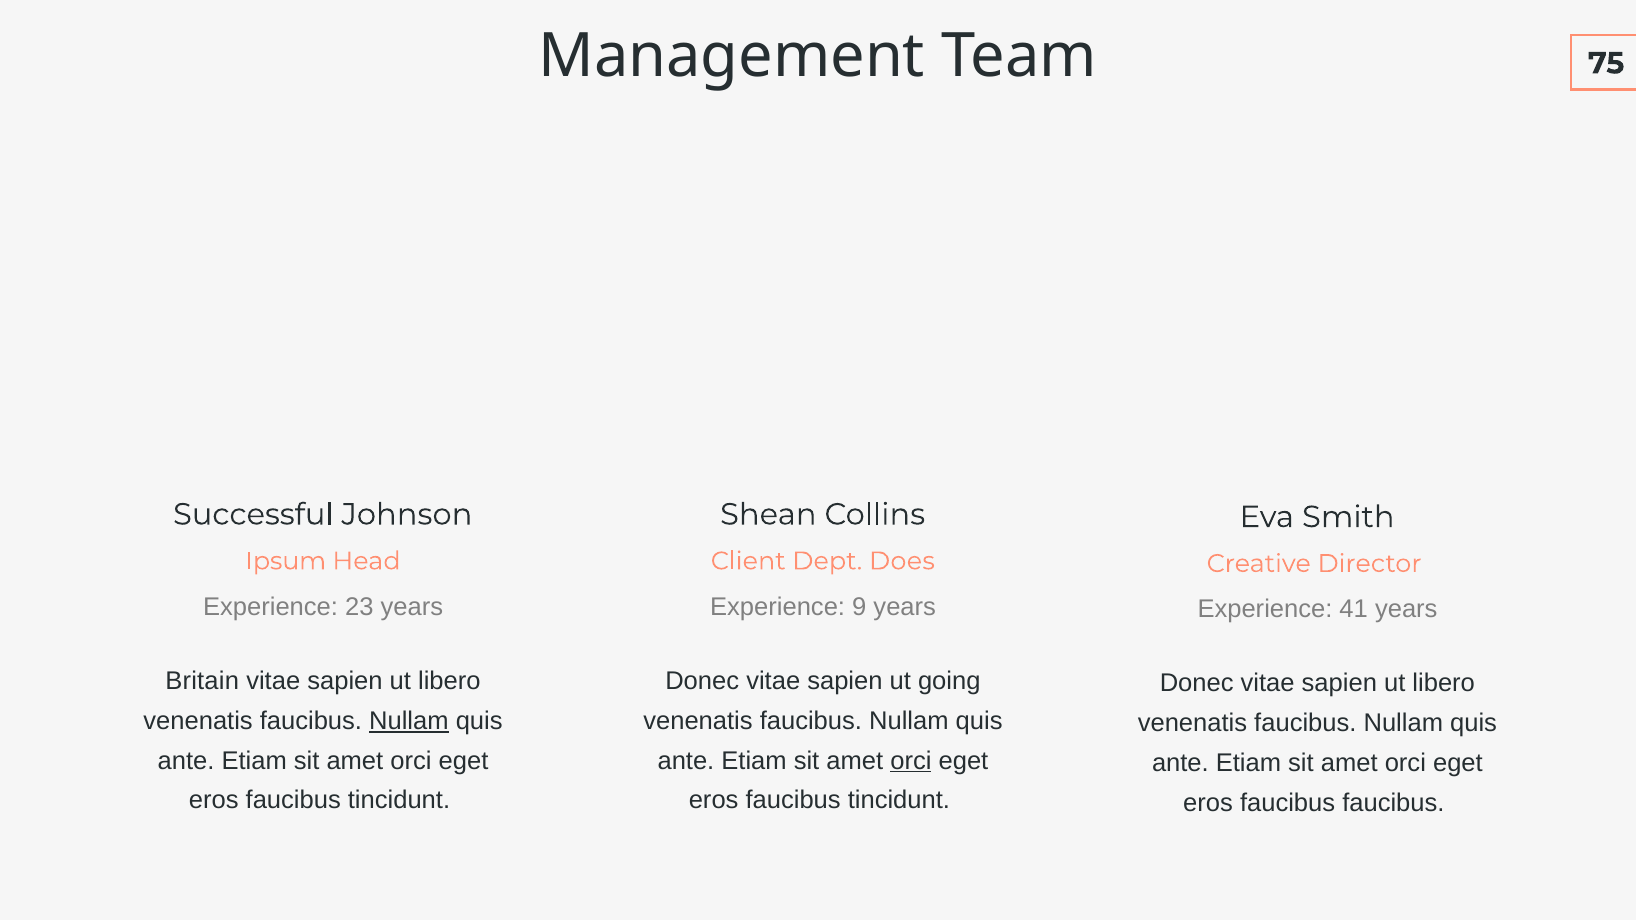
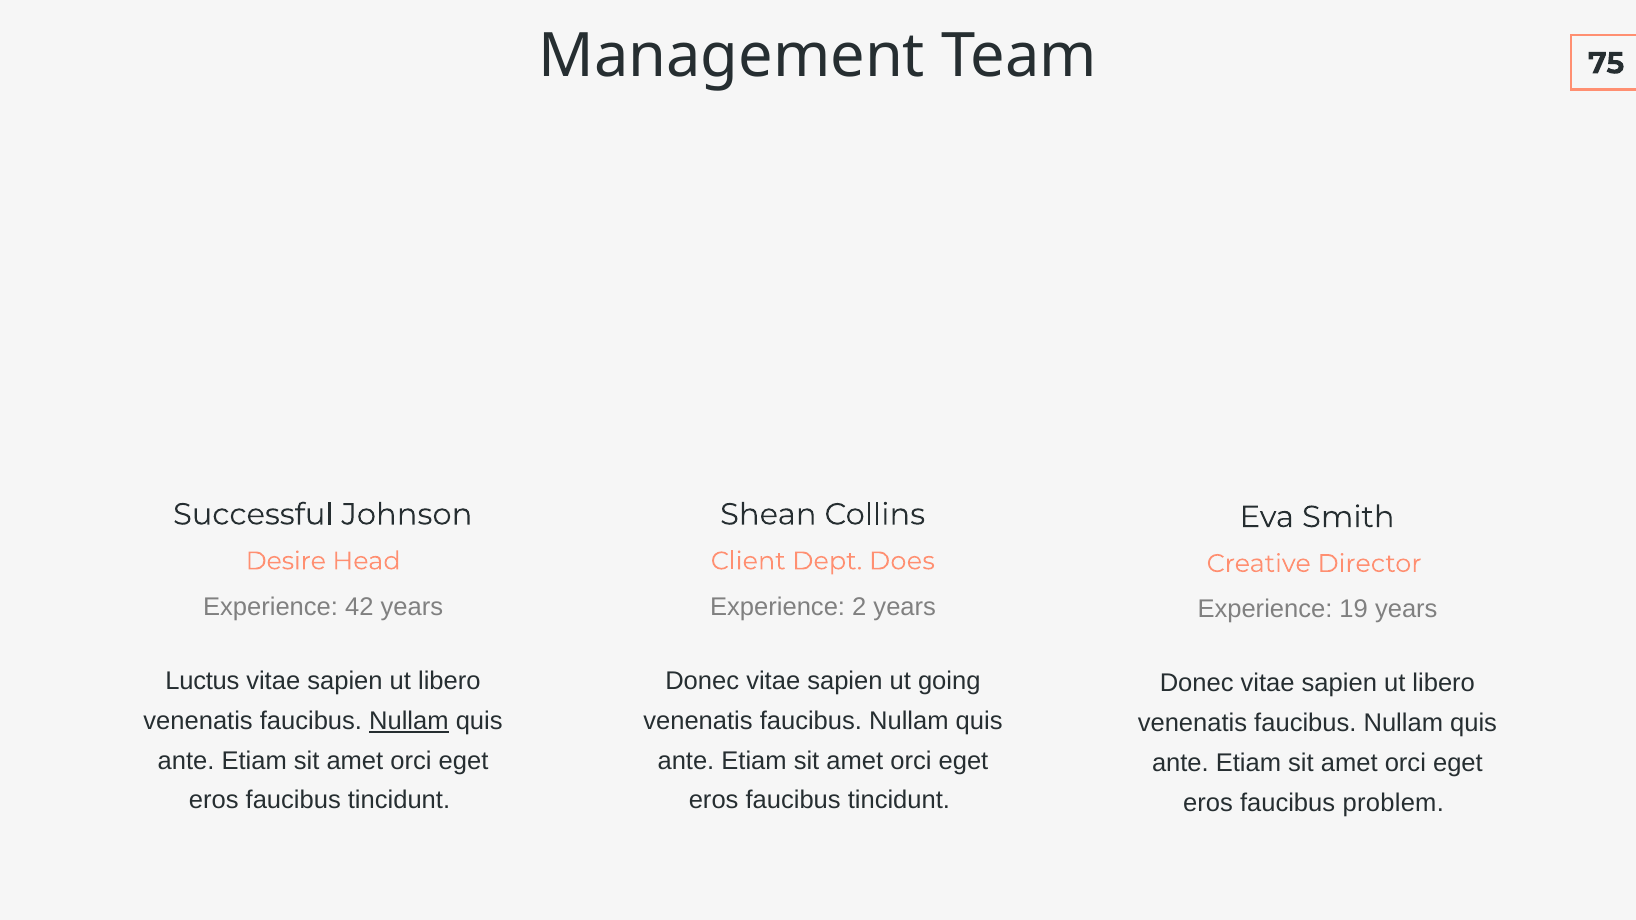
Ipsum: Ipsum -> Desire (286, 561)
23: 23 -> 42 (359, 607)
9: 9 -> 2 (859, 607)
41: 41 -> 19 (1354, 610)
Britain: Britain -> Luctus (202, 681)
orci underline: present -> none (911, 761)
faucibus faucibus: faucibus -> problem (1393, 803)
